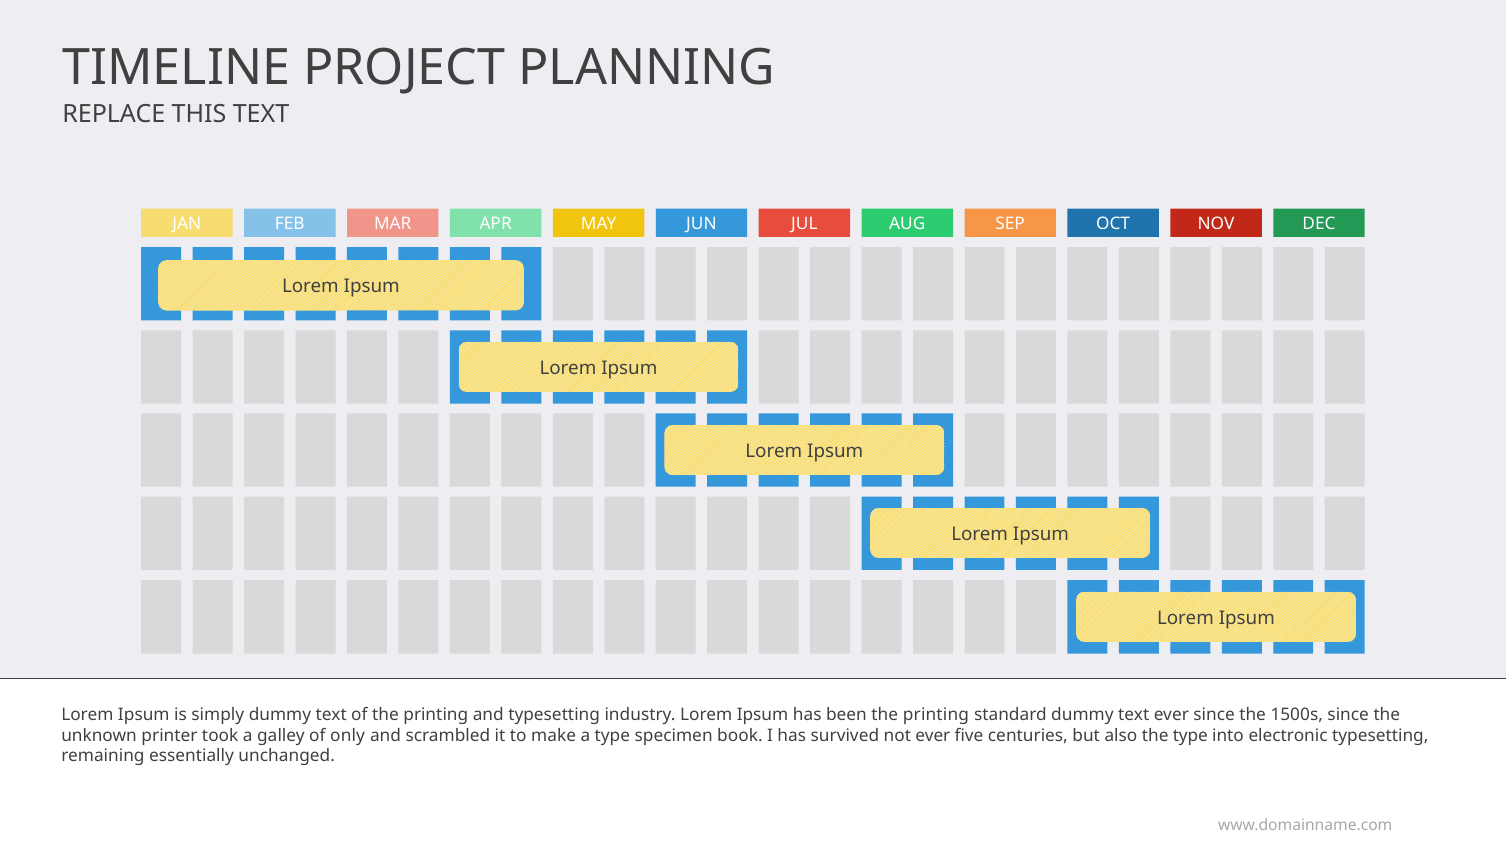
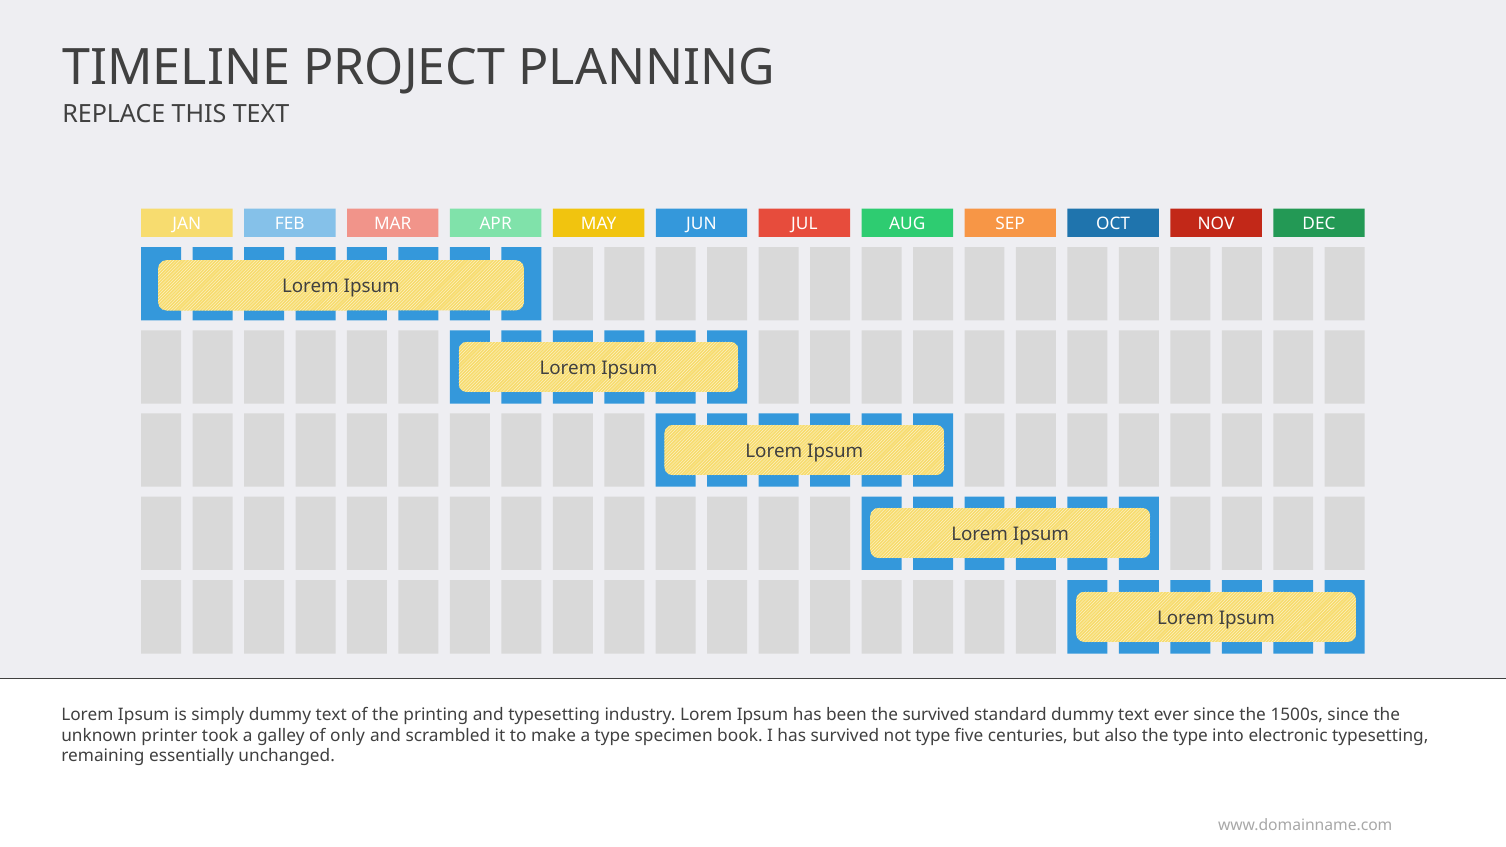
been the printing: printing -> survived (936, 715)
not ever: ever -> type (933, 736)
